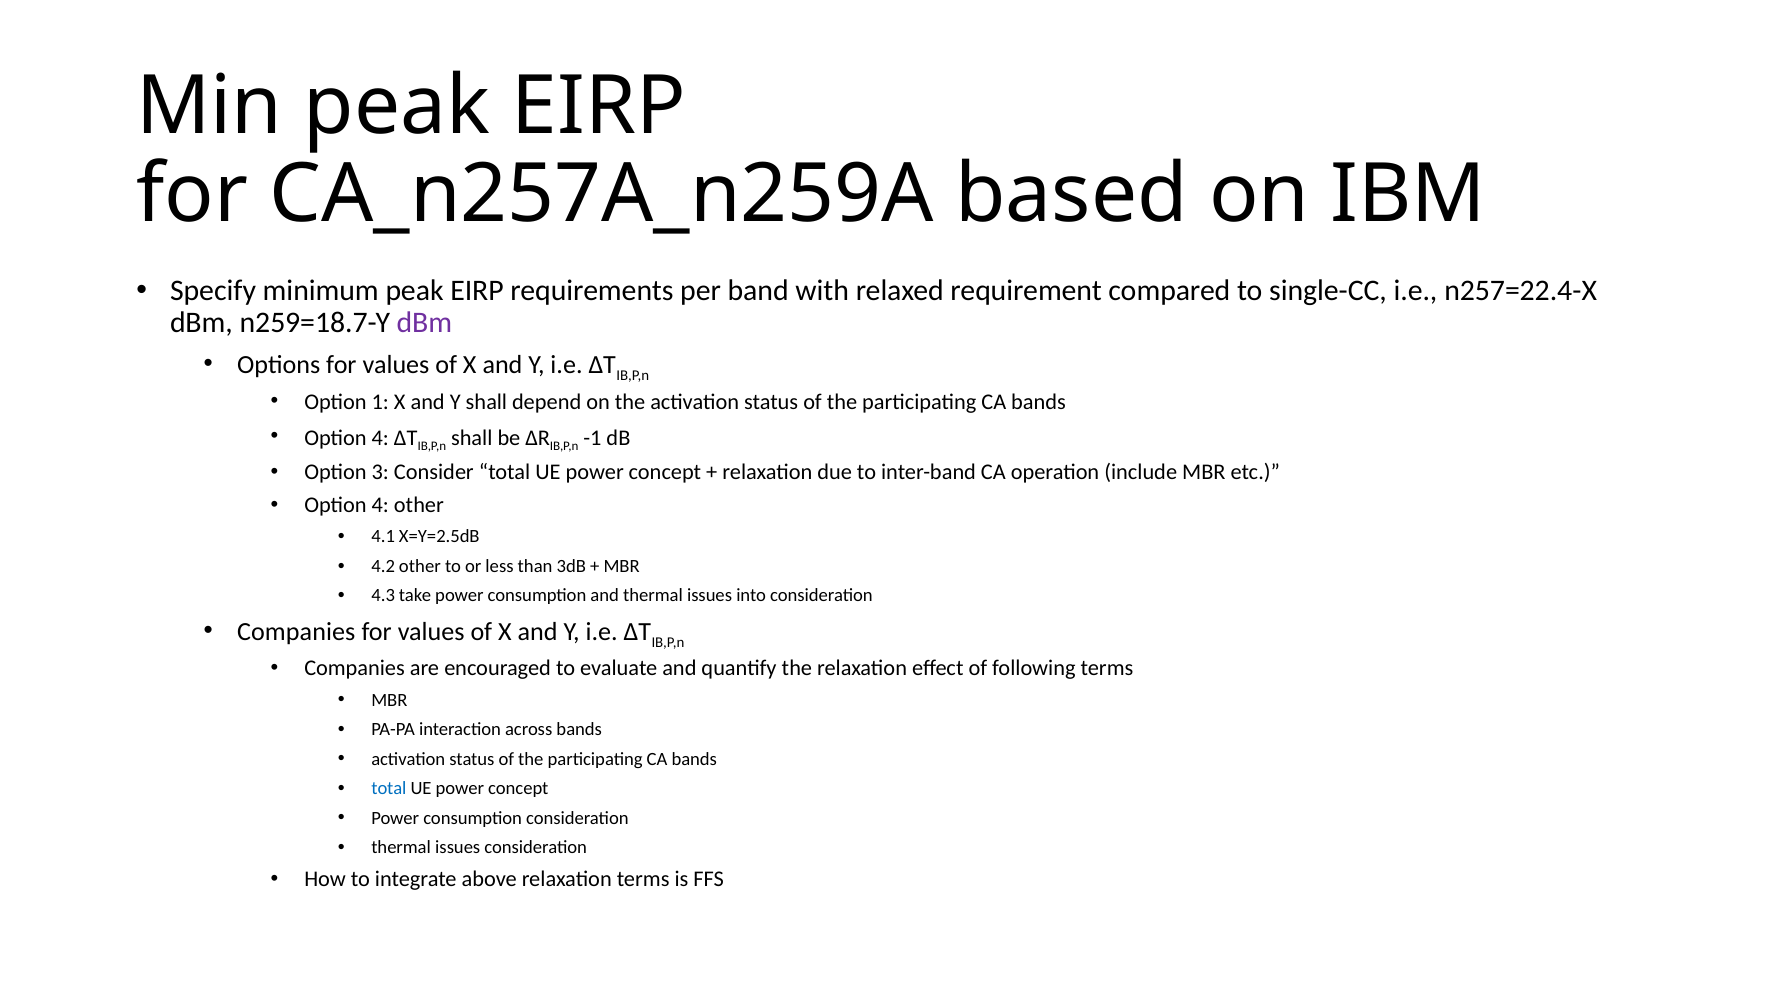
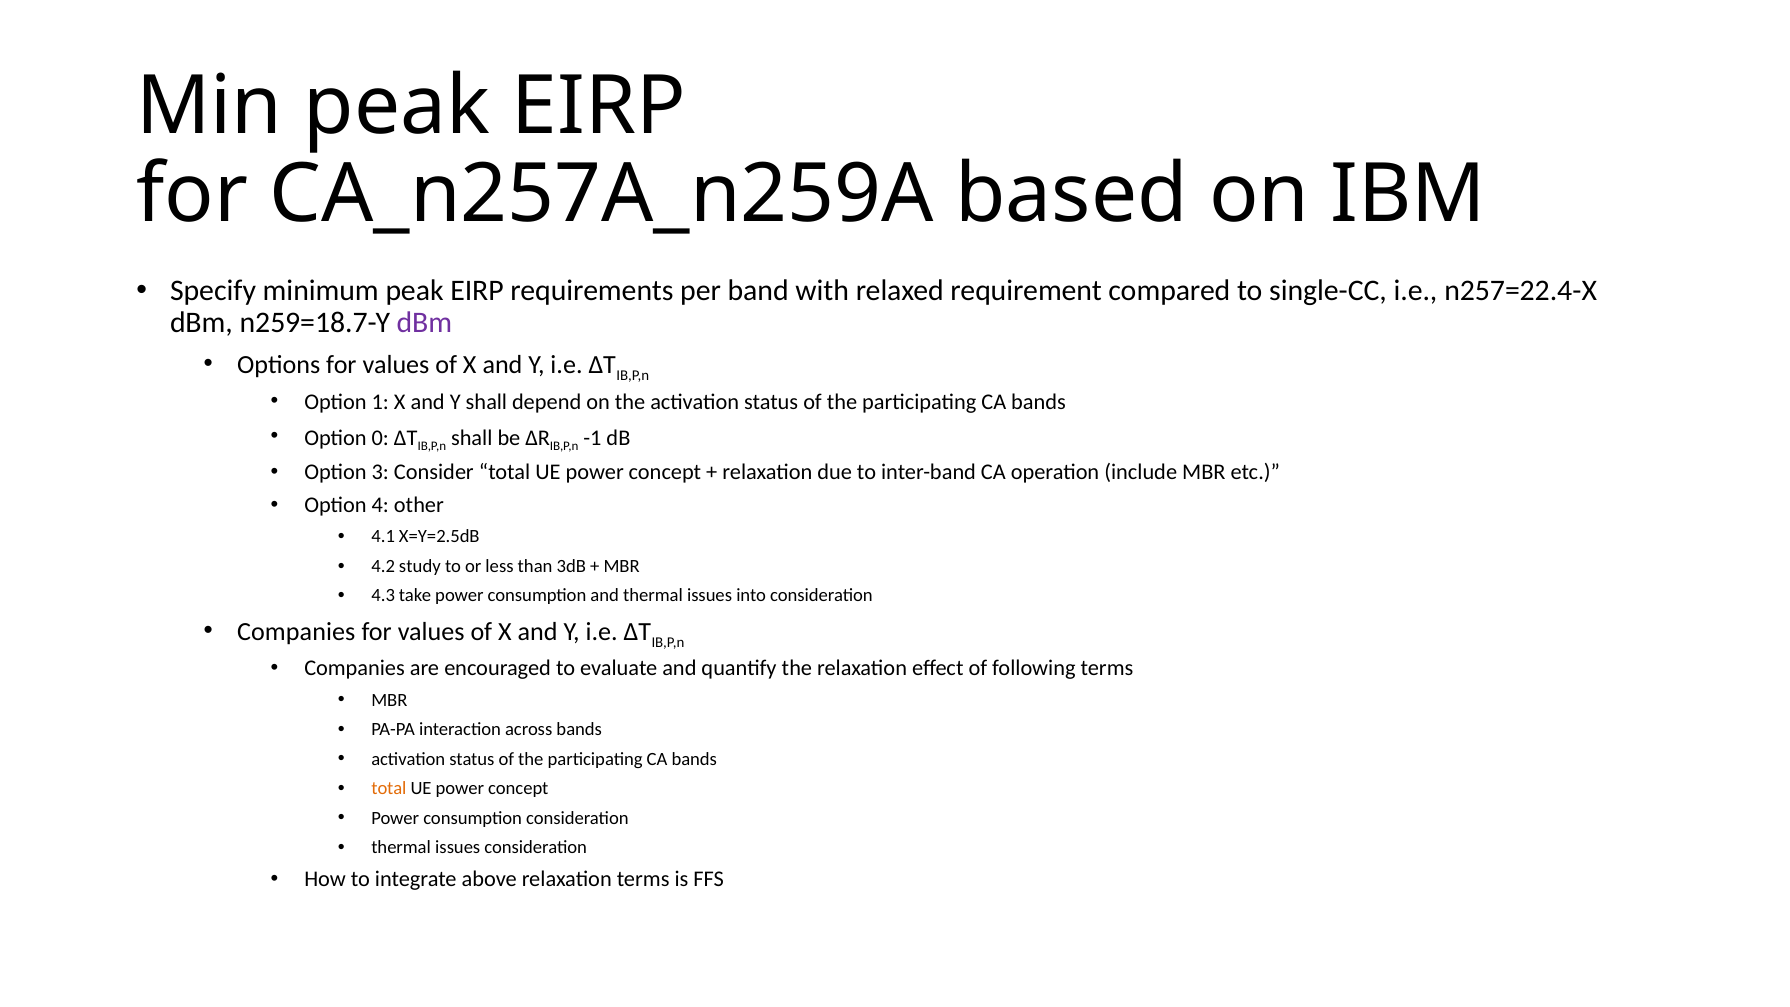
4: 4 -> 0 (380, 438)
4.2 other: other -> study (420, 566)
total colour: blue -> orange (389, 788)
